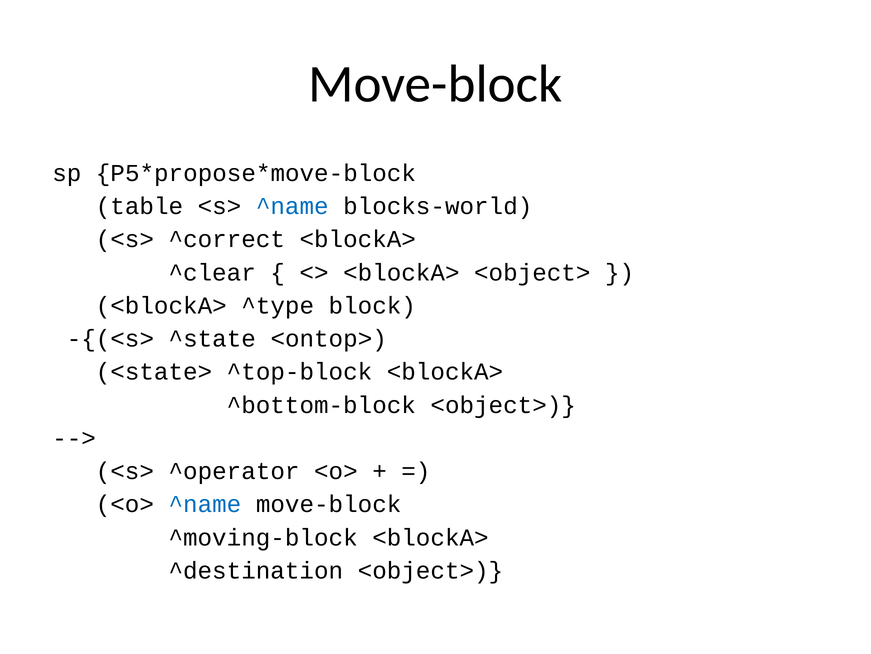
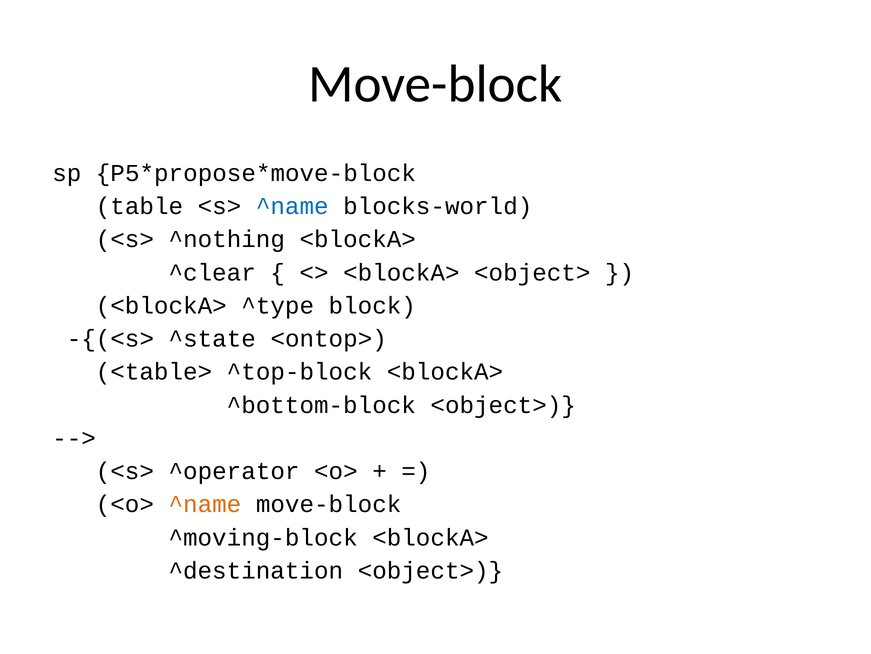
^correct: ^correct -> ^nothing (227, 239)
<state>: <state> -> <table> (154, 372)
^name colour: blue -> orange (205, 504)
